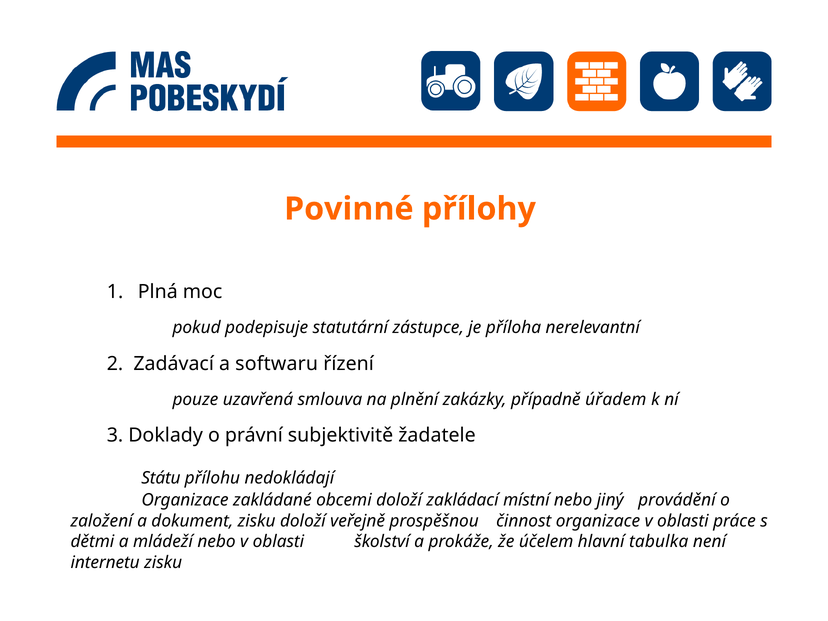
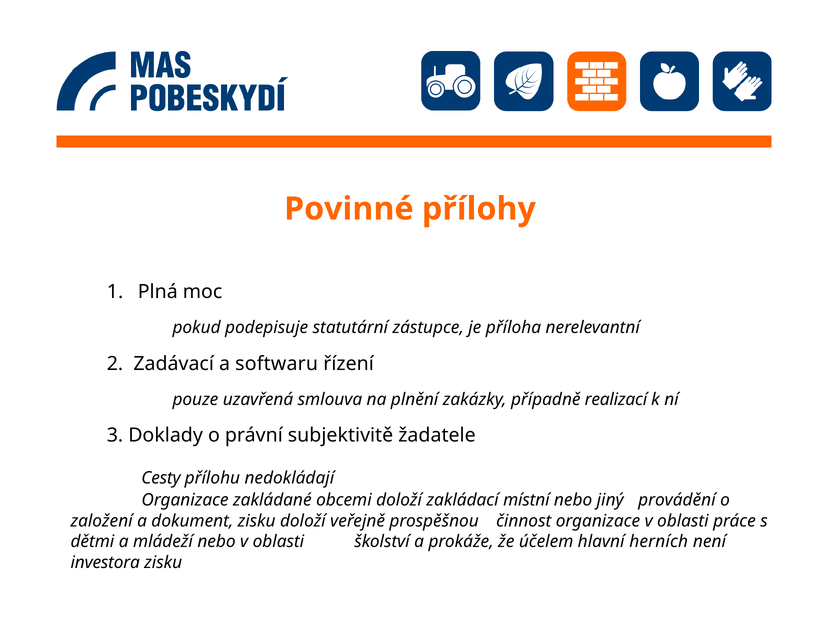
úřadem: úřadem -> realizací (616, 399)
Státu: Státu -> Cesty (161, 478)
tabulka: tabulka -> herních (659, 542)
internetu: internetu -> investora (105, 562)
